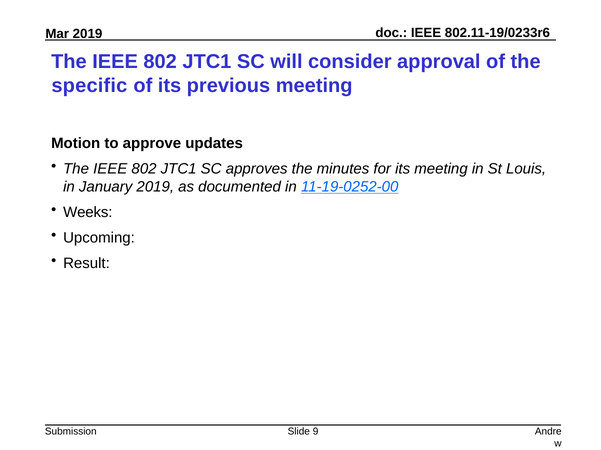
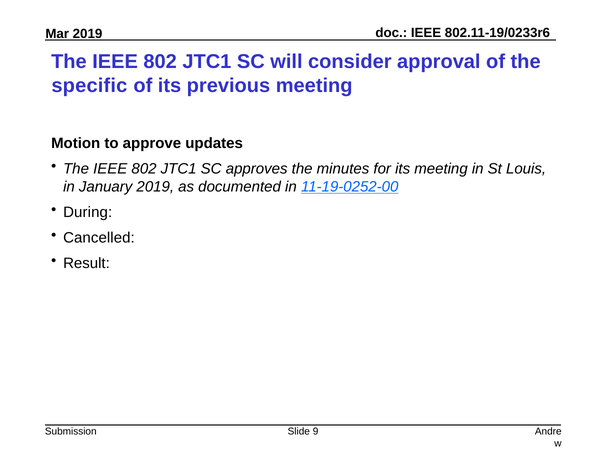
Weeks: Weeks -> During (88, 212)
Upcoming: Upcoming -> Cancelled (99, 238)
